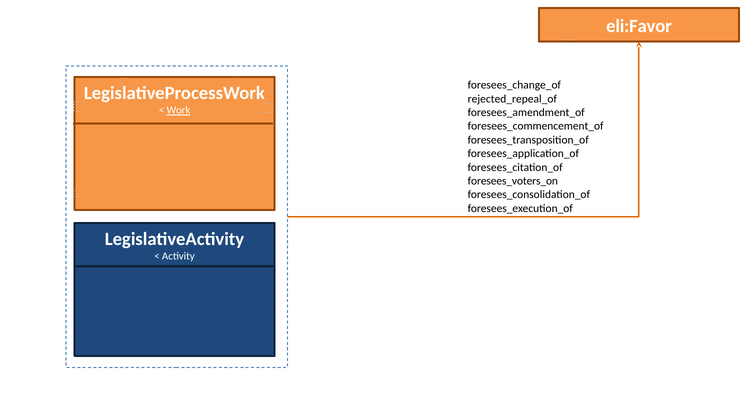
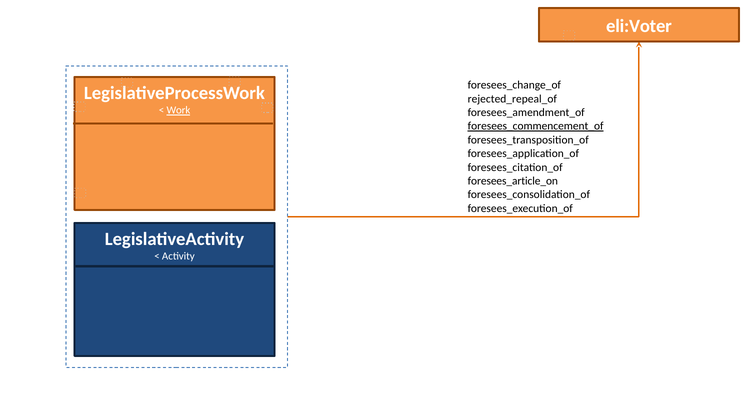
eli:Favor: eli:Favor -> eli:Voter (639, 26)
foresees_commencement_of underline: none -> present (536, 126)
foresees_voters_on: foresees_voters_on -> foresees_article_on (513, 181)
